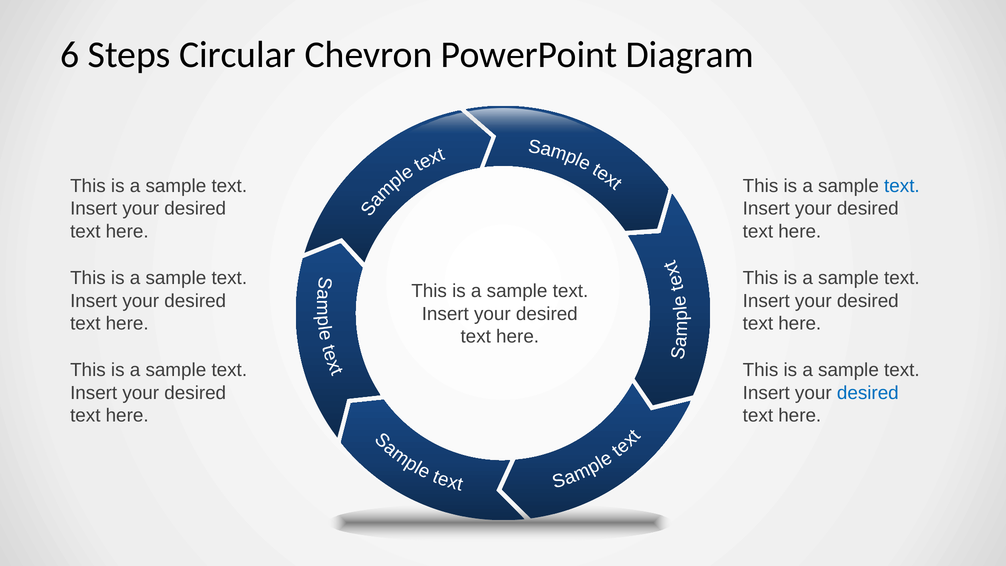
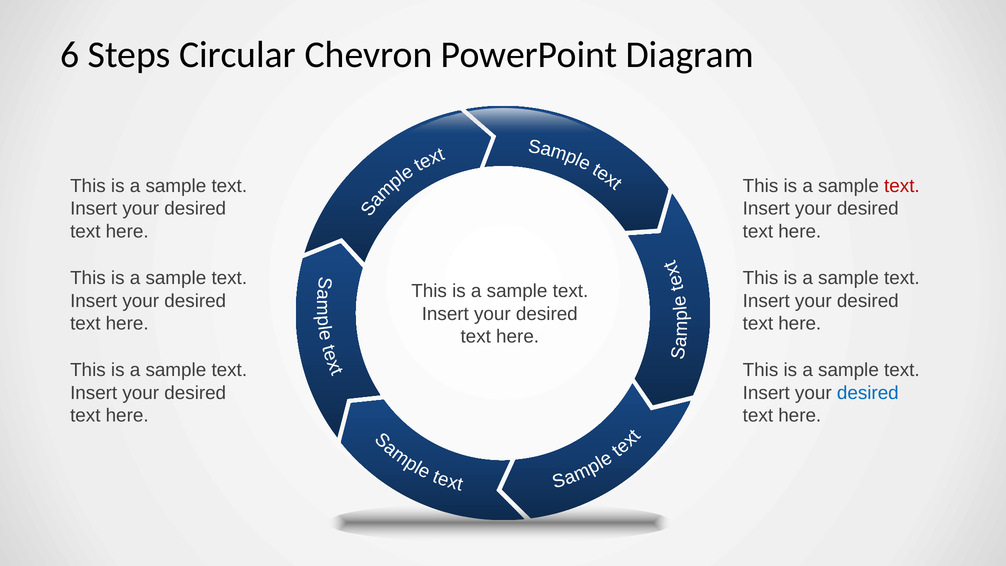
text colour: blue -> red (902, 186)
